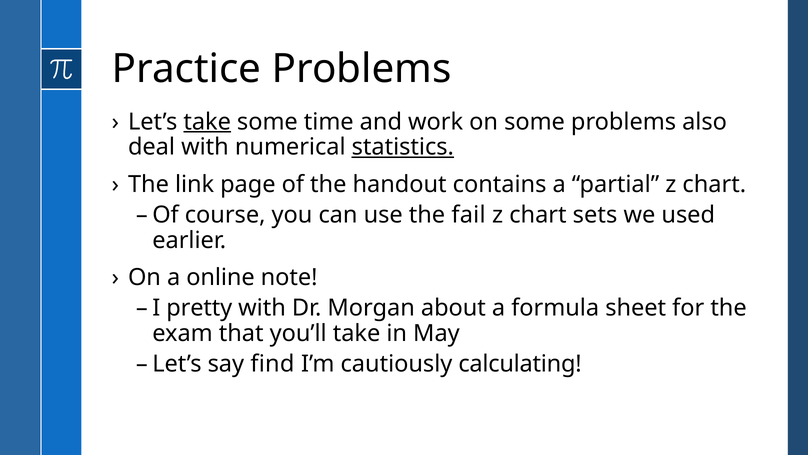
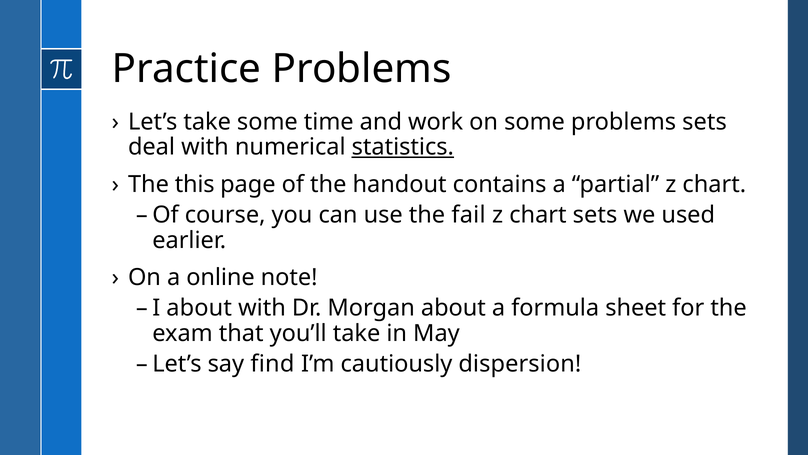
take underline: present -> none (207, 122)
problems also: also -> sets (704, 122)
link: link -> this (195, 184)
I pretty: pretty -> about (199, 308)
calculating: calculating -> dispersion (520, 364)
